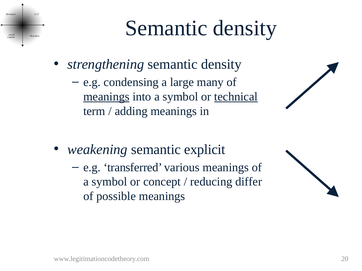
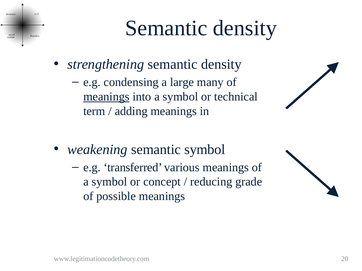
technical underline: present -> none (236, 97)
semantic explicit: explicit -> symbol (205, 150)
differ: differ -> grade (249, 182)
